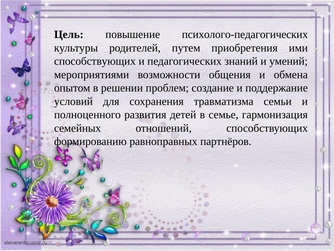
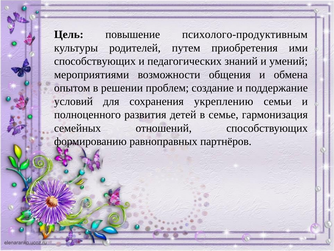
психолого-педагогических: психолого-педагогических -> психолого-продуктивным (245, 34)
травматизма: травматизма -> укреплению (224, 101)
